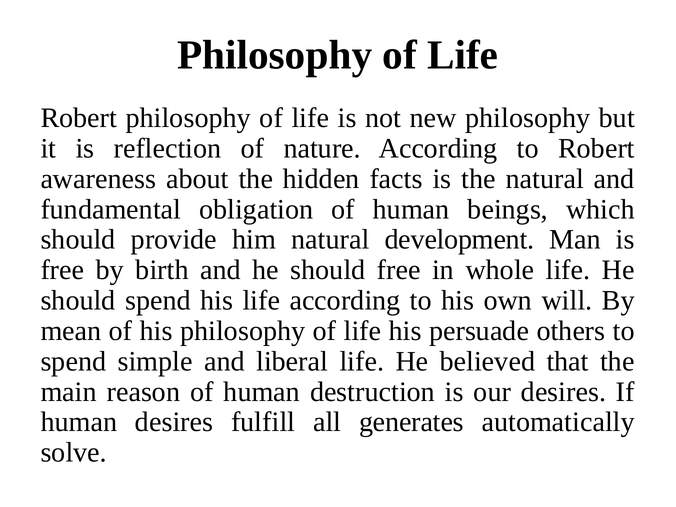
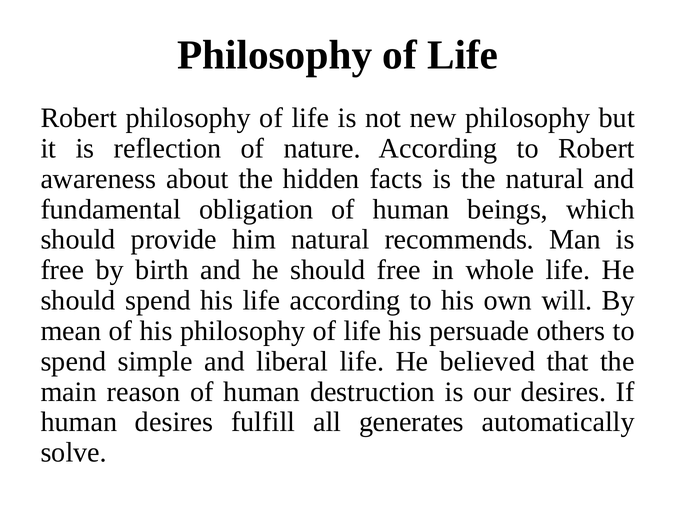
development: development -> recommends (459, 240)
